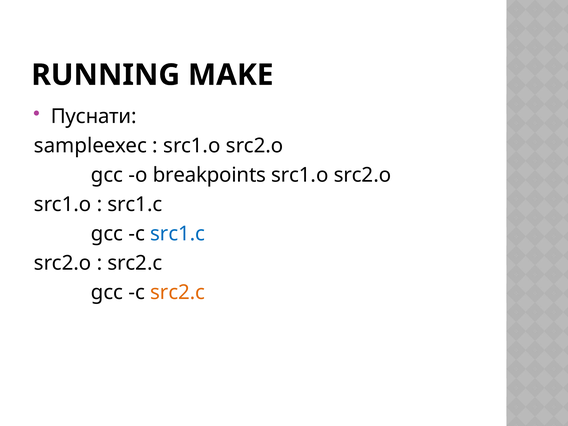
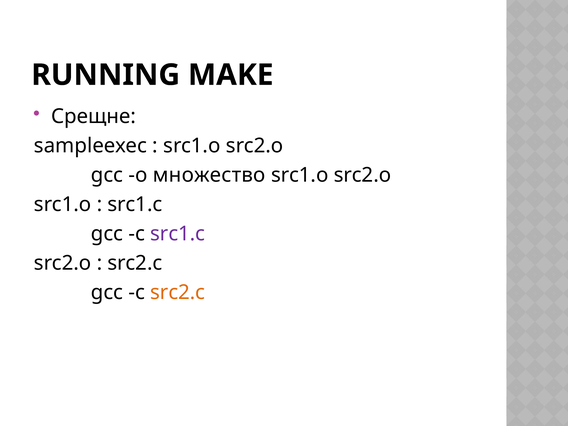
Пуснати: Пуснати -> Срещне (94, 117)
breakpoints: breakpoints -> множество (209, 175)
src1.c colour: blue -> purple (178, 234)
